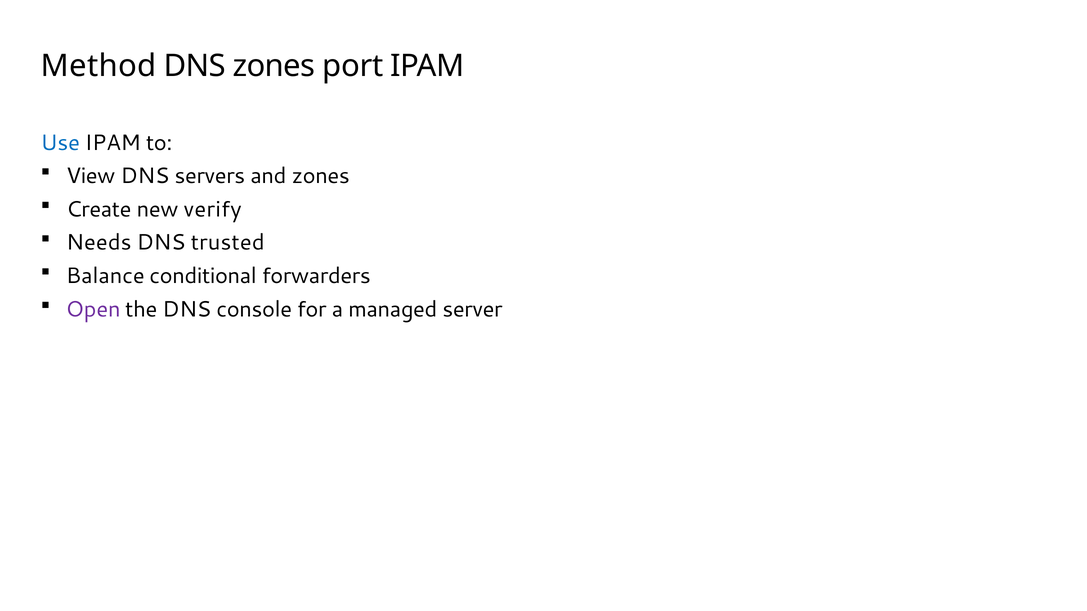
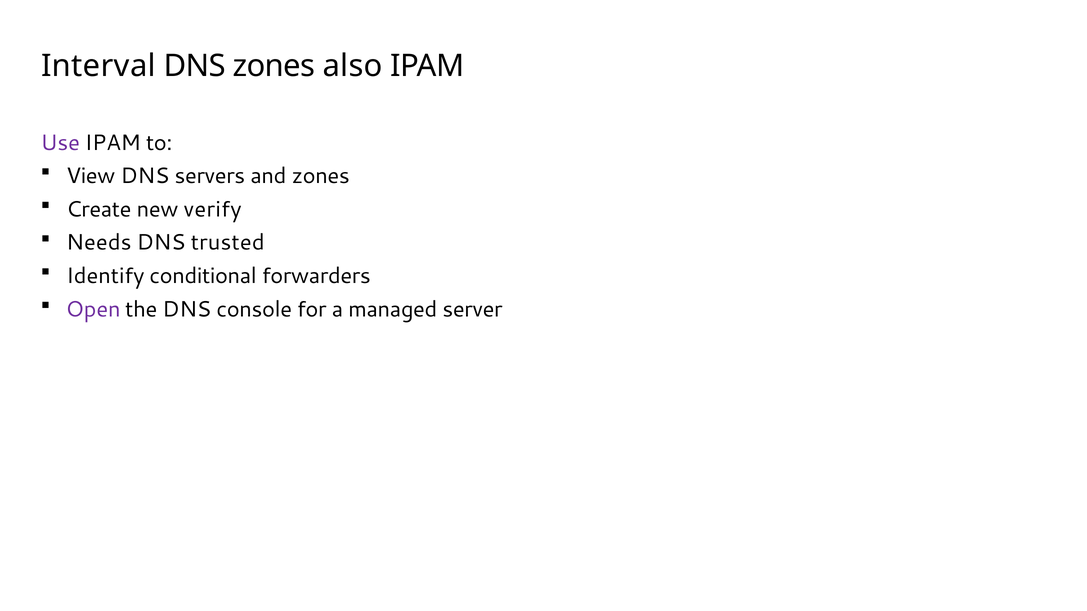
Method: Method -> Interval (98, 66)
port: port -> also (353, 66)
Use colour: blue -> purple (60, 143)
Balance: Balance -> Identify (105, 276)
